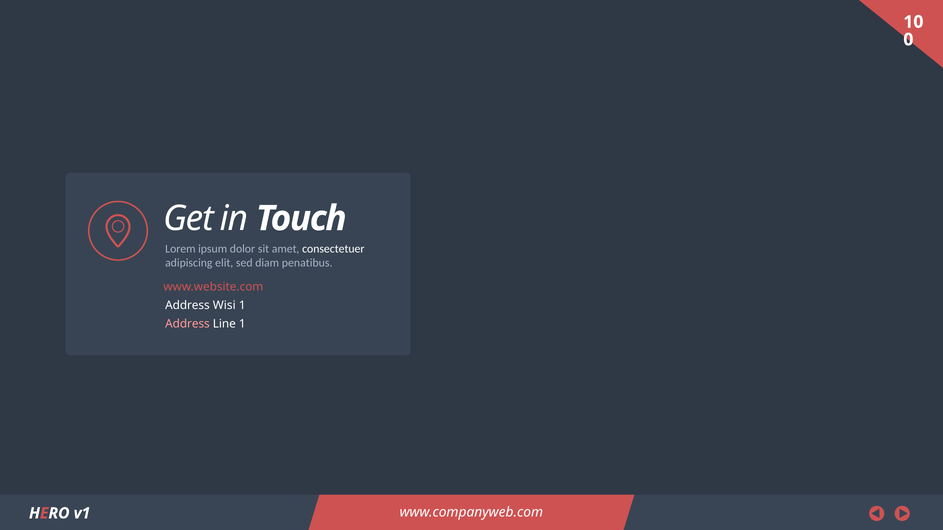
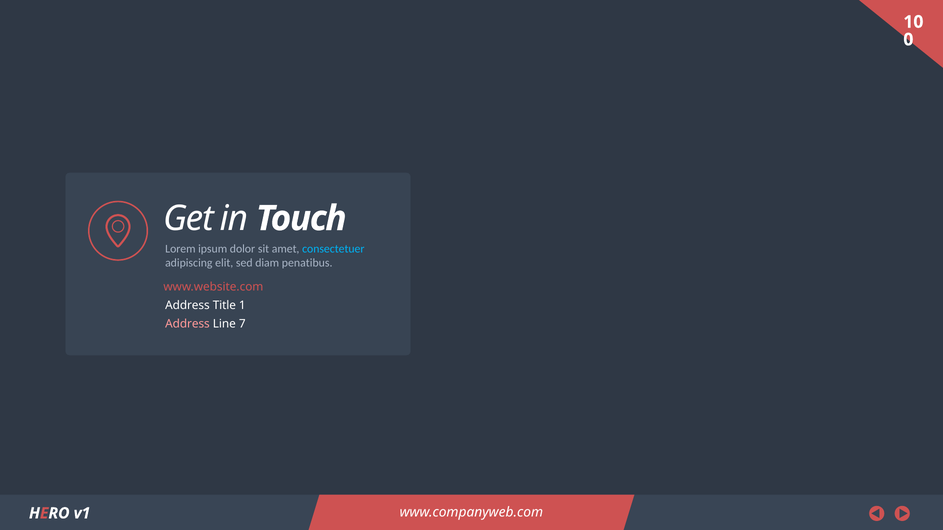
consectetuer colour: white -> light blue (333, 249)
Wisi: Wisi -> Title (224, 306)
Line 1: 1 -> 7 (242, 324)
